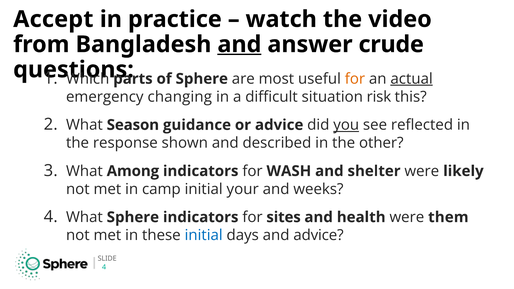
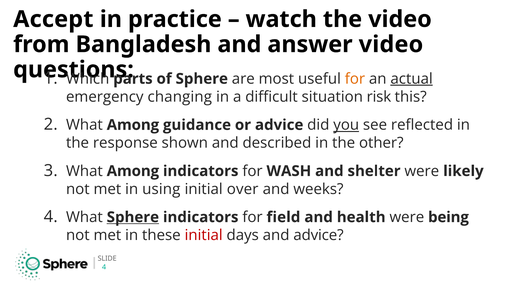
and underline: present -> none (239, 44)
answer crude: crude -> video (391, 44)
Season: Season -> Among (133, 125)
camp: camp -> using (161, 189)
your: your -> over (243, 189)
Sphere underline: none -> present (133, 217)
sites: sites -> field (283, 217)
them: them -> being (448, 217)
initial colour: blue -> red (204, 235)
